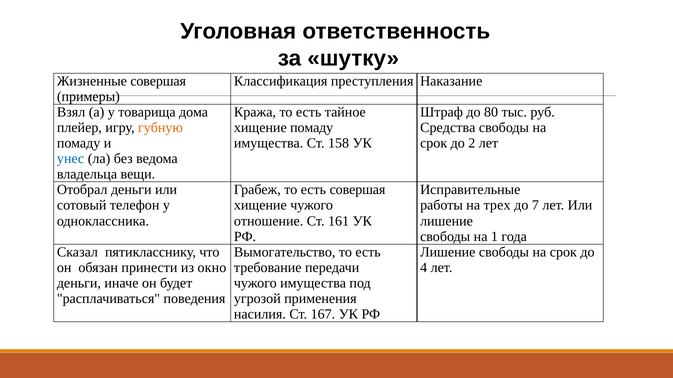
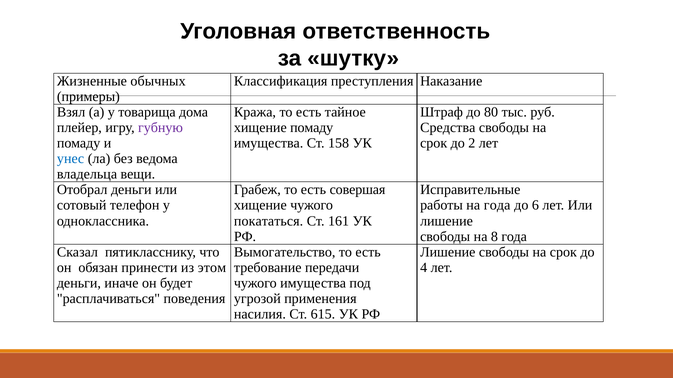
Жизненные совершая: совершая -> обычных (158, 81)
губную colour: orange -> purple (161, 128)
на трех: трех -> года (497, 206)
7: 7 -> 6 (535, 206)
отношение: отношение -> покататься (269, 221)
1: 1 -> 8 (495, 237)
окно: окно -> этом (212, 268)
167: 167 -> 615 (323, 315)
